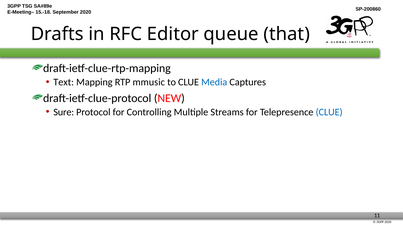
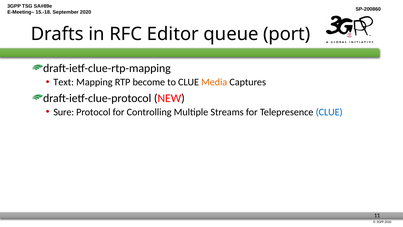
that: that -> port (287, 34)
mmusic: mmusic -> become (149, 82)
Media colour: blue -> orange (214, 82)
